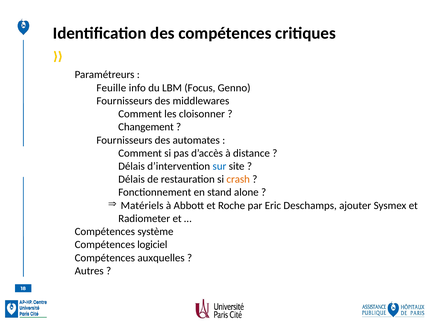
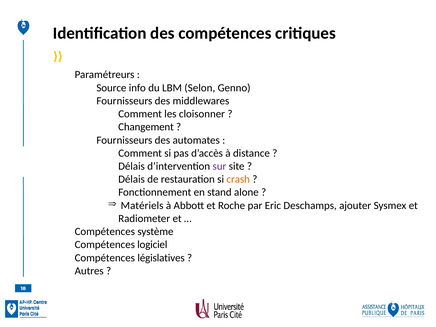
Feuille: Feuille -> Source (111, 88)
Focus: Focus -> Selon (200, 88)
sur colour: blue -> purple (219, 166)
auxquelles: auxquelles -> législatives (161, 258)
